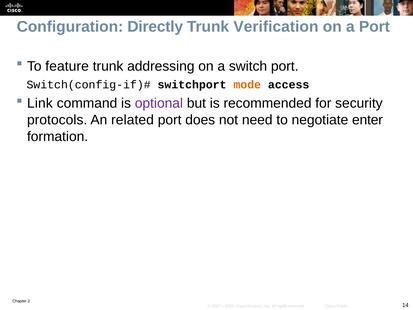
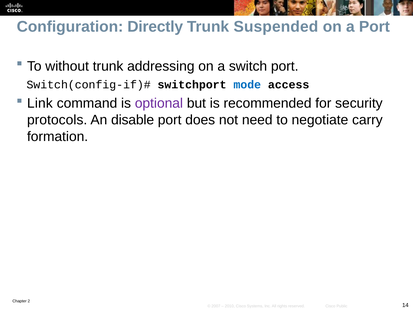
Verification: Verification -> Suspended (276, 27)
feature: feature -> without (67, 66)
mode colour: orange -> blue (247, 85)
related: related -> disable (133, 120)
enter: enter -> carry (367, 120)
